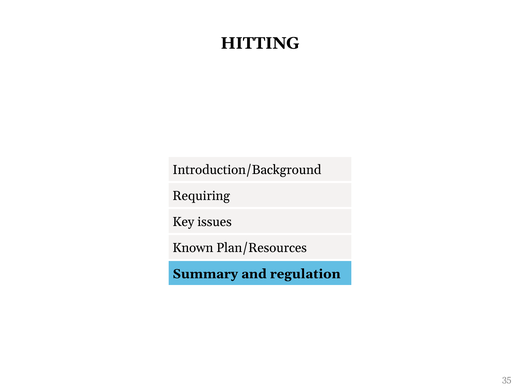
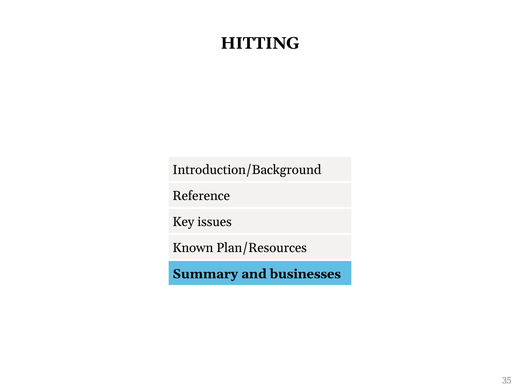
Requiring: Requiring -> Reference (201, 196)
regulation: regulation -> businesses (305, 274)
